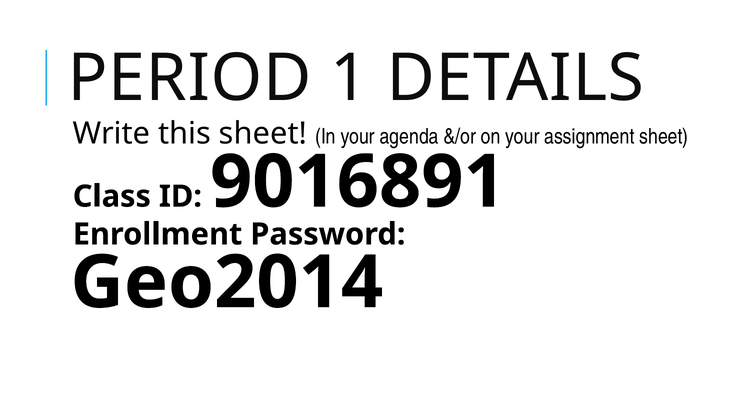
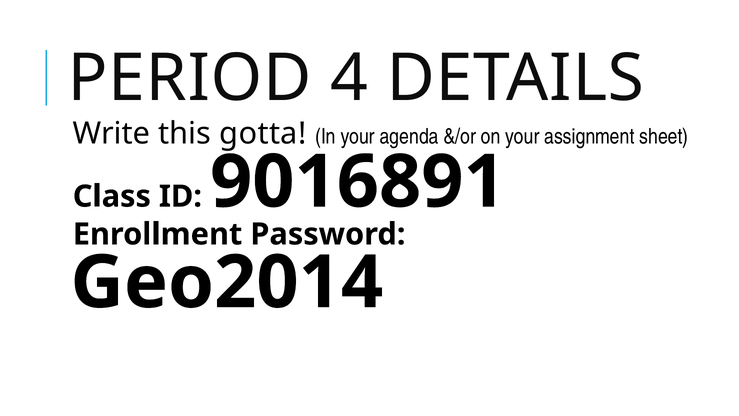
1: 1 -> 4 (349, 78)
this sheet: sheet -> gotta (263, 133)
